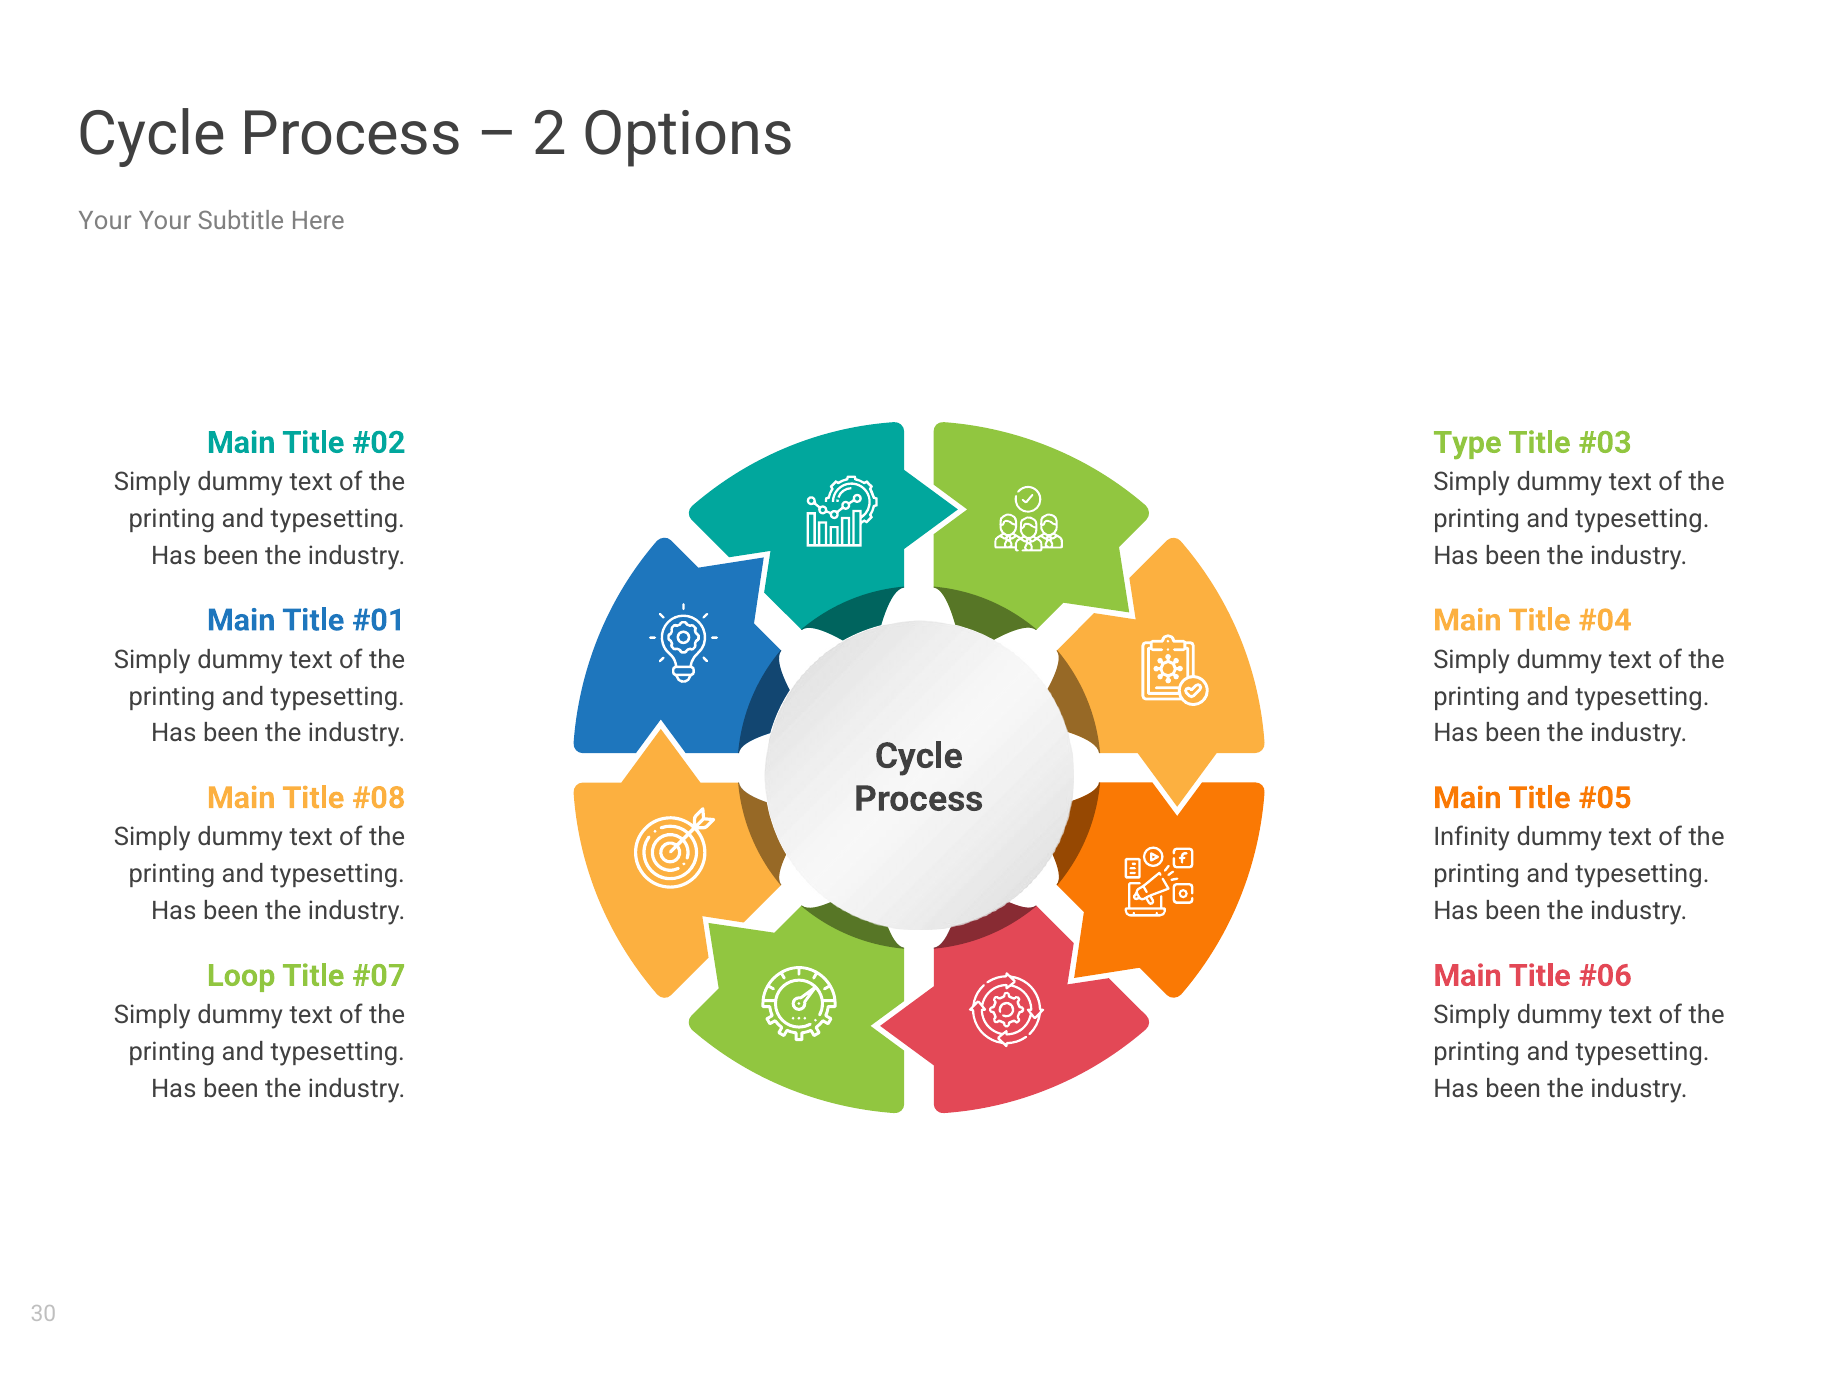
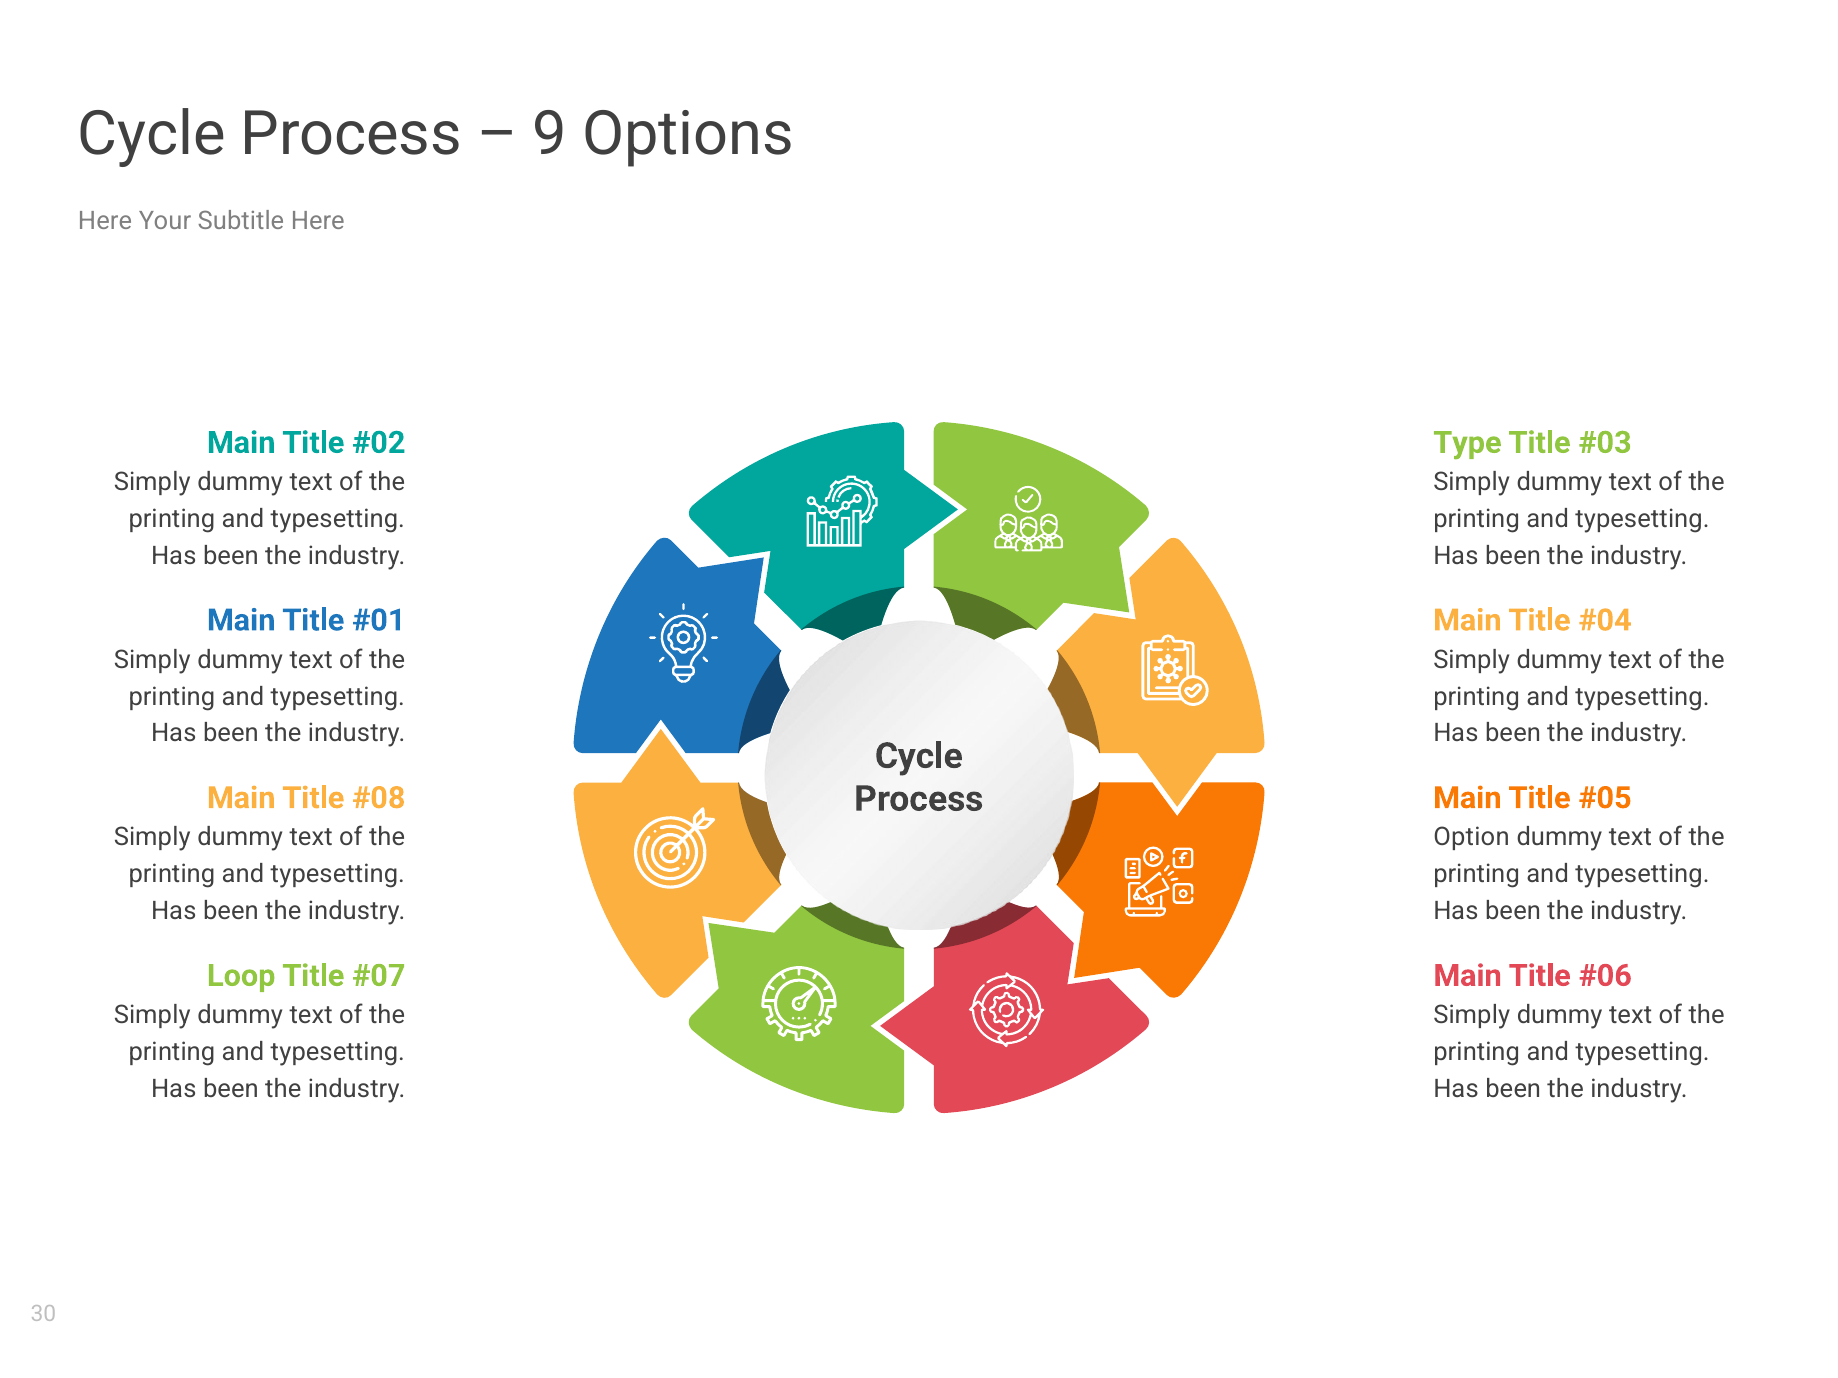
2: 2 -> 9 (550, 135)
Your: Your -> Here (105, 221)
Infinity: Infinity -> Option (1471, 838)
